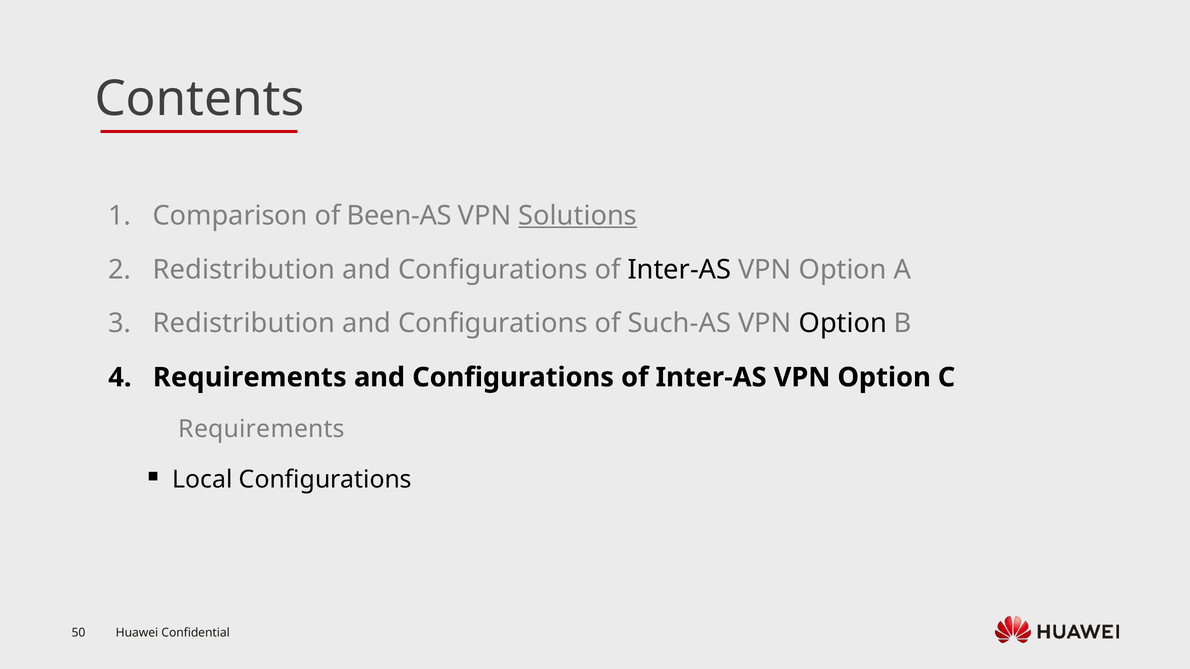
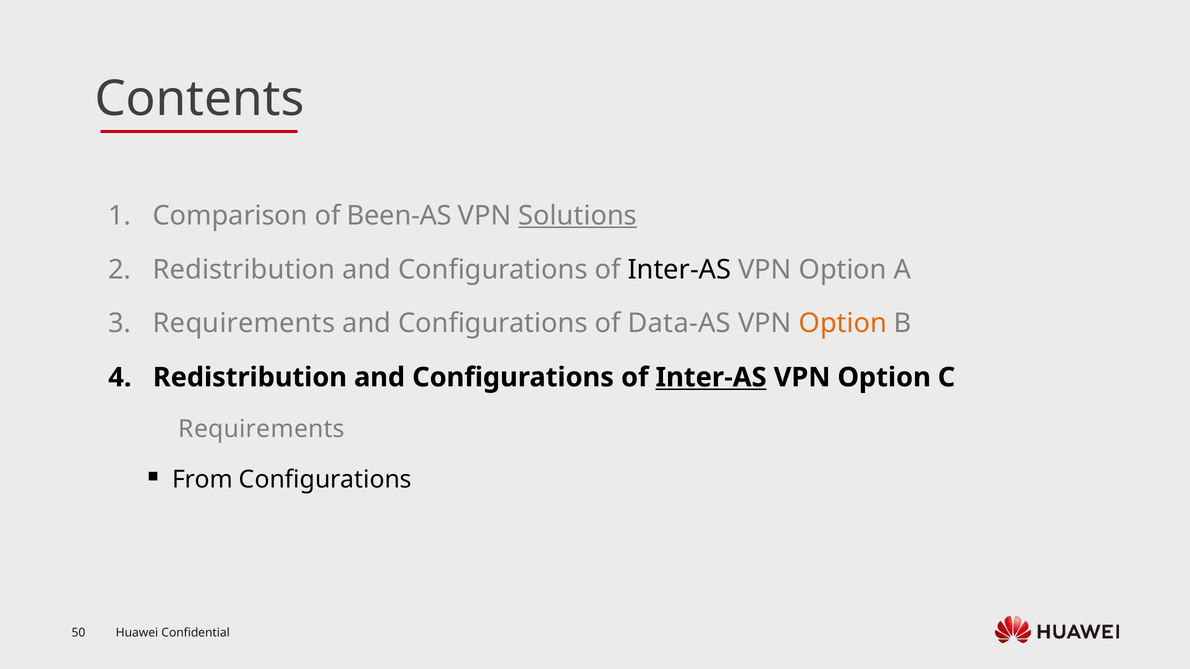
Redistribution: Redistribution -> Requirements (244, 324)
Such-AS: Such-AS -> Data-AS (679, 324)
Option colour: black -> orange (843, 324)
Requirements: Requirements -> Redistribution (250, 378)
Inter-AS underline: none -> present (711, 378)
Local: Local -> From (202, 480)
